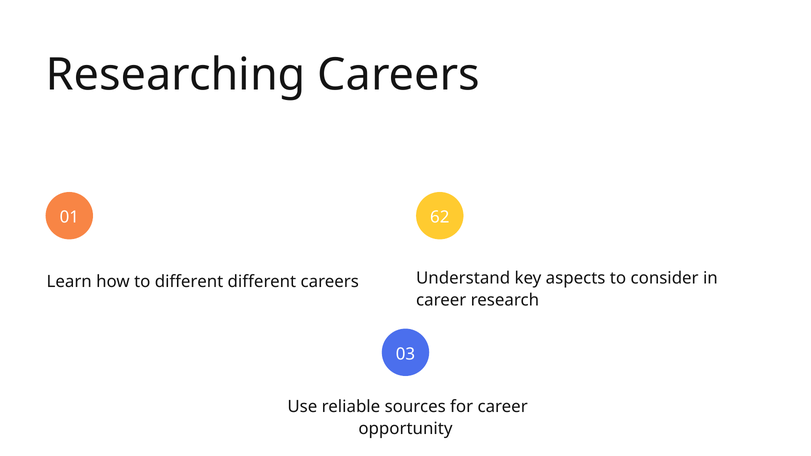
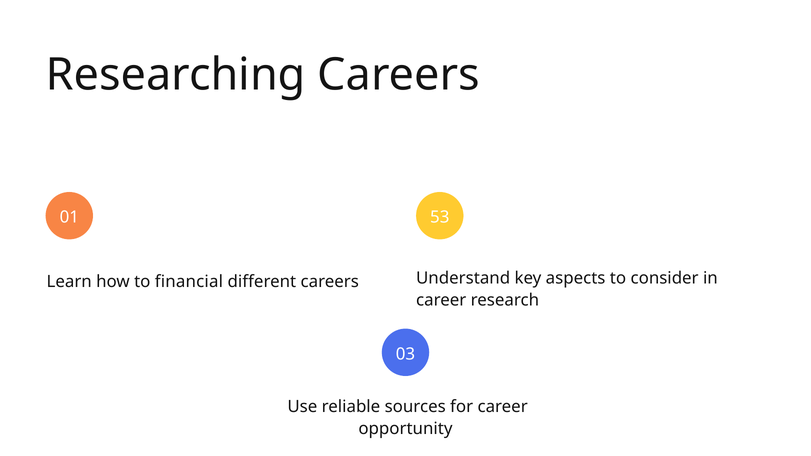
62: 62 -> 53 (440, 217)
to different: different -> financial (189, 282)
